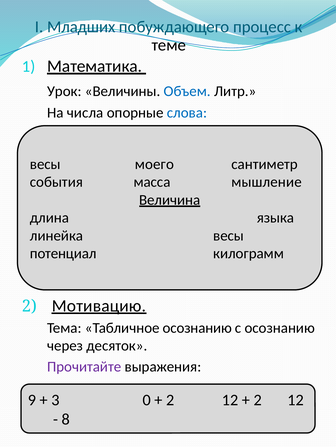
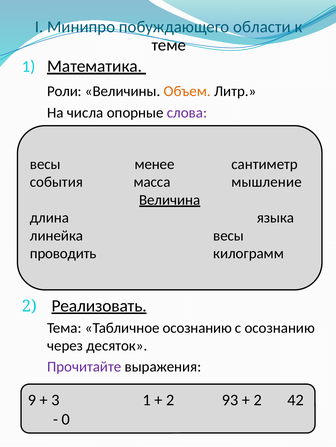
Младших: Младших -> Минипро (81, 27)
процесс: процесс -> области (262, 27)
Урок: Урок -> Роли (64, 92)
Объем colour: blue -> orange (187, 92)
слова colour: blue -> purple (187, 113)
моего: моего -> менее (155, 164)
потенциал: потенциал -> проводить (63, 254)
Мотивацию: Мотивацию -> Реализовать (99, 306)
3 0: 0 -> 1 (147, 401)
12: 12 -> 93 (230, 401)
12: 12 -> 42 (296, 401)
8: 8 -> 0 (66, 420)
